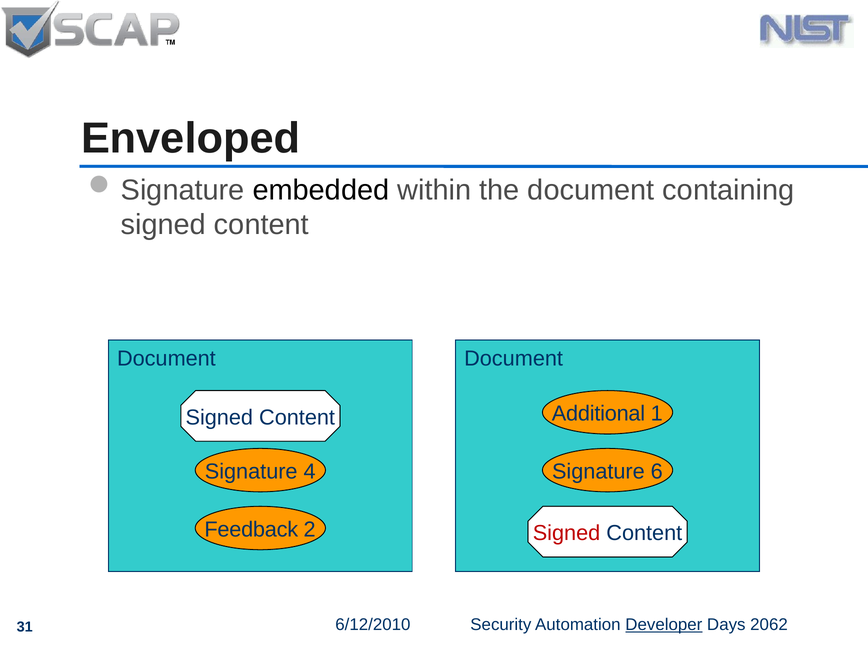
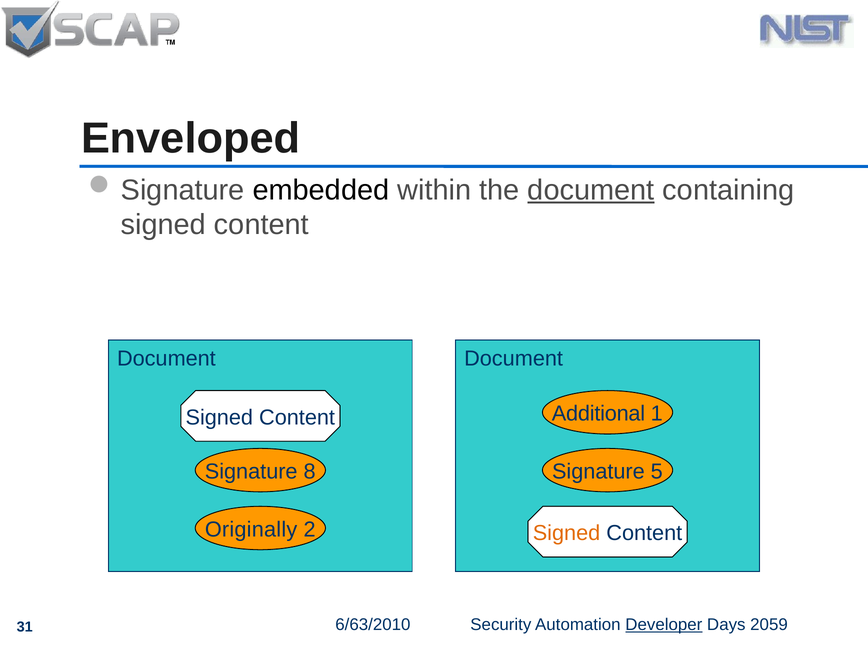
document underline: none -> present (591, 190)
4: 4 -> 8 (310, 472)
6: 6 -> 5 (657, 472)
Feedback: Feedback -> Originally (251, 529)
Signed colour: red -> orange (567, 533)
2062: 2062 -> 2059 (769, 625)
6/12/2010: 6/12/2010 -> 6/63/2010 (373, 625)
